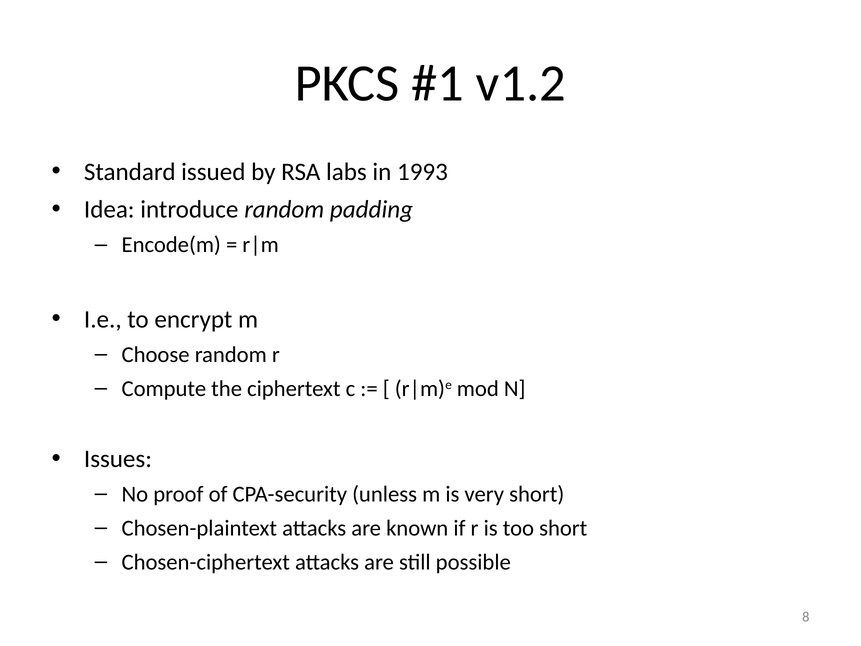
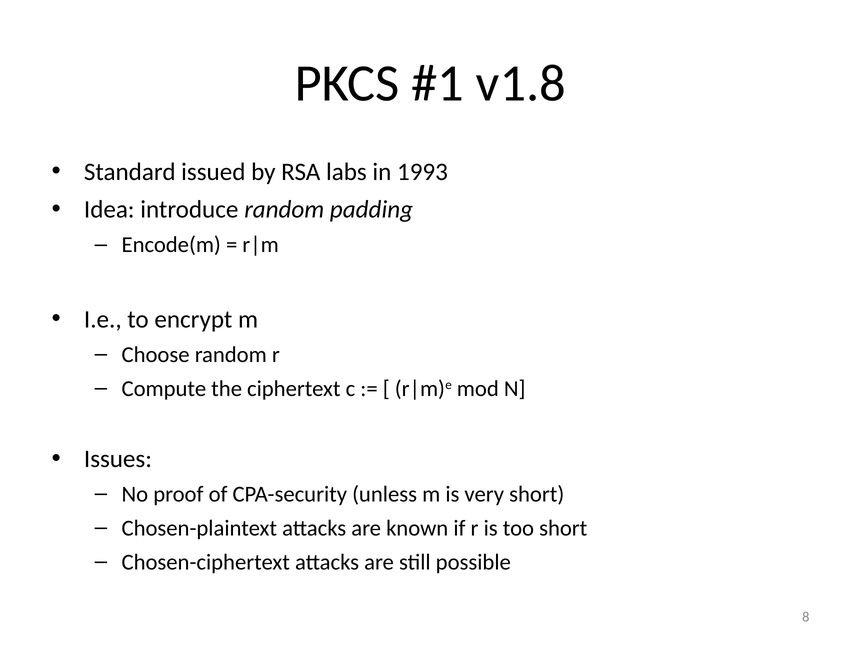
v1.2: v1.2 -> v1.8 (521, 83)
